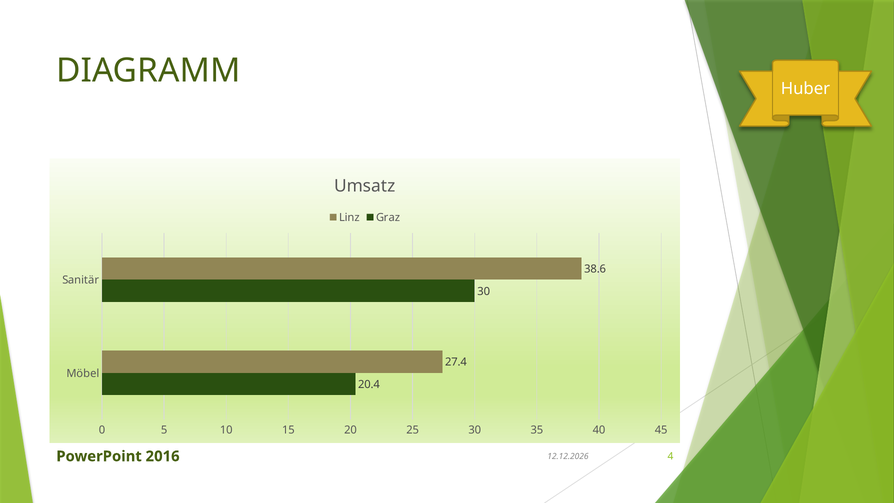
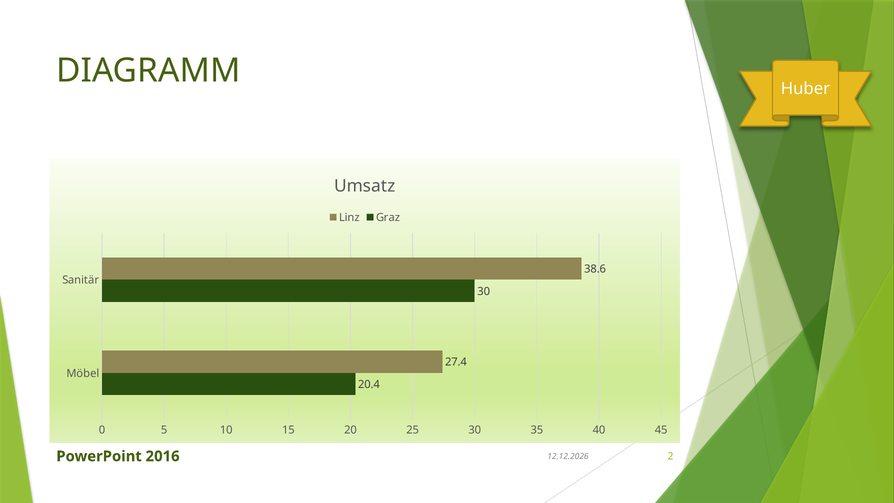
4: 4 -> 2 (670, 456)
